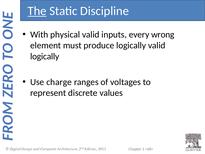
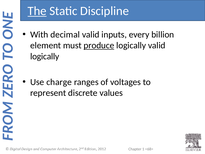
physical: physical -> decimal (65, 34)
wrong: wrong -> billion (163, 34)
produce underline: none -> present (99, 45)
